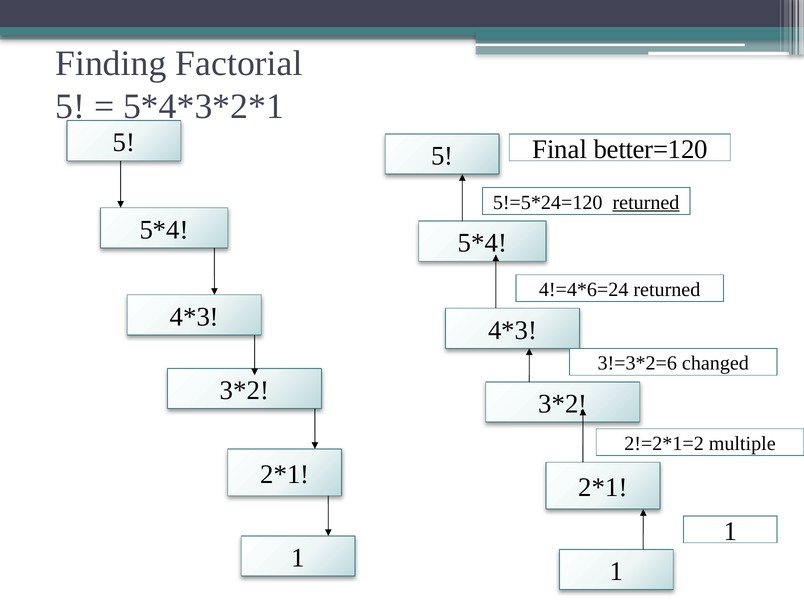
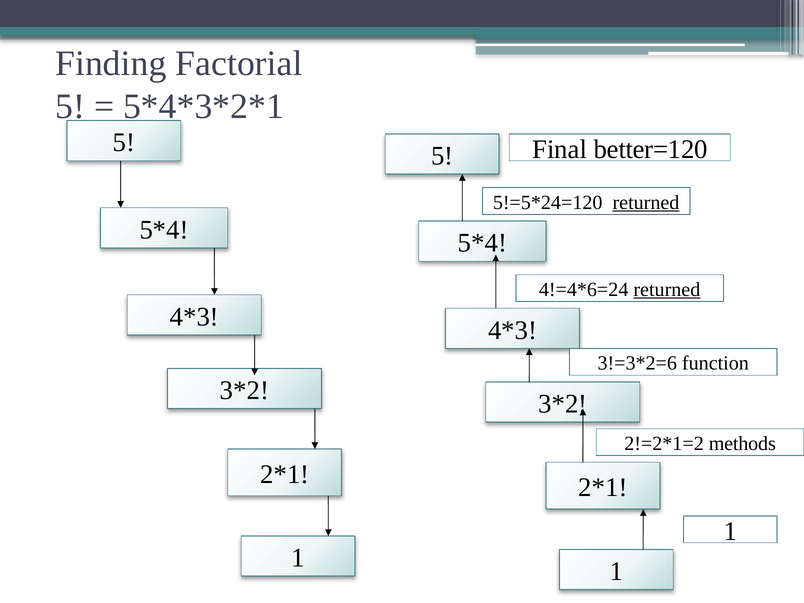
returned underline: none -> present (667, 289)
changed: changed -> function (715, 363)
multiple: multiple -> methods (742, 444)
